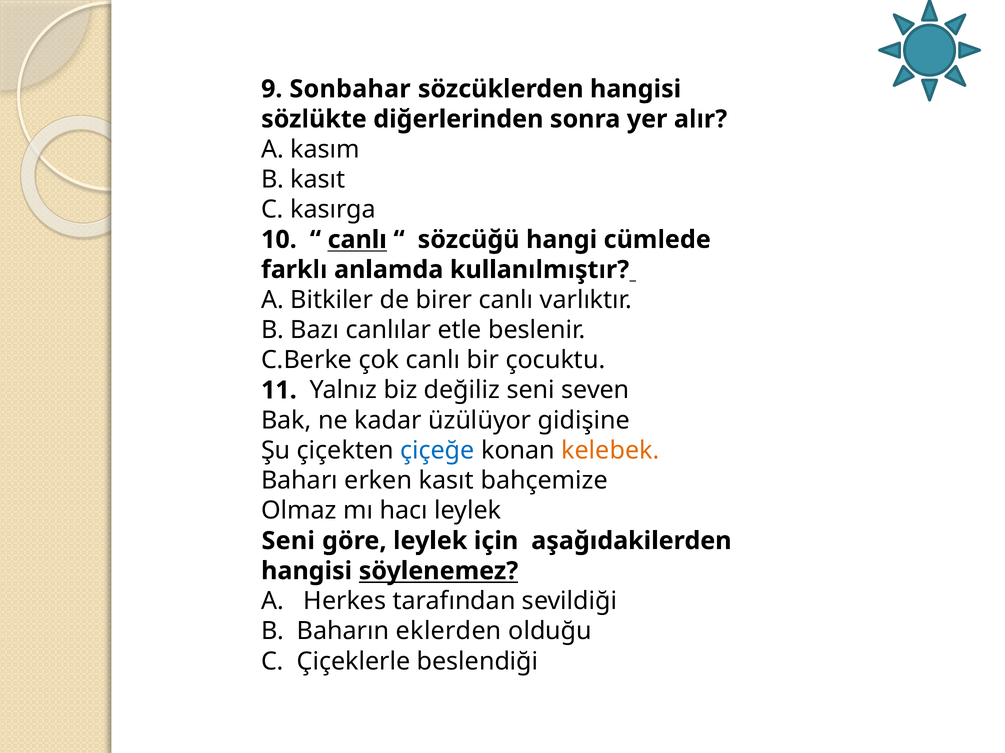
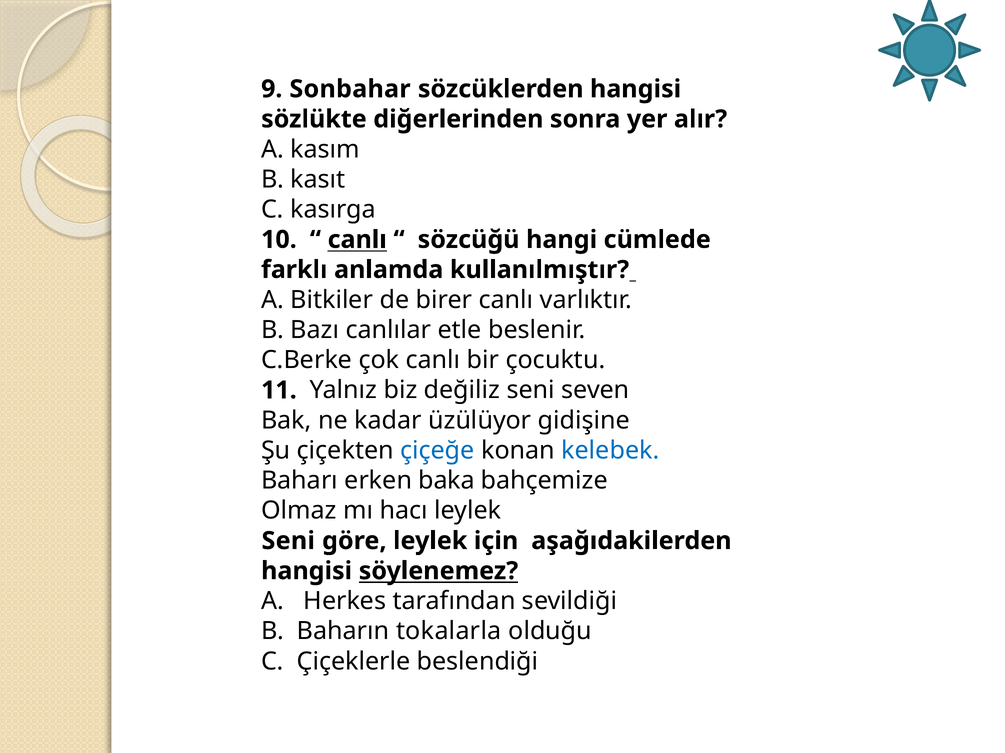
kelebek colour: orange -> blue (610, 451)
erken kasıt: kasıt -> baka (446, 481)
eklerden: eklerden -> tokalarla (449, 632)
